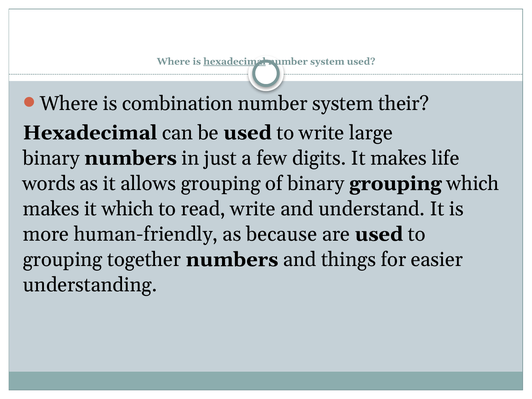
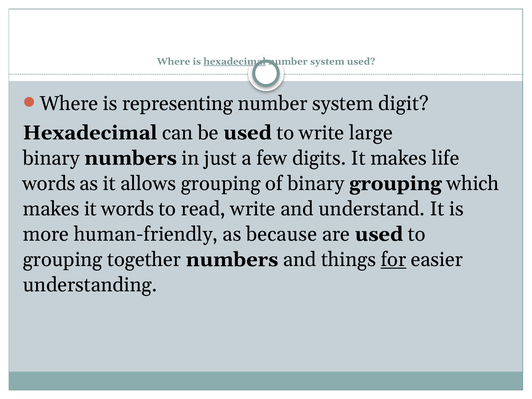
combination: combination -> representing (178, 103)
their: their -> digit (403, 103)
it which: which -> words (128, 209)
for underline: none -> present (393, 260)
